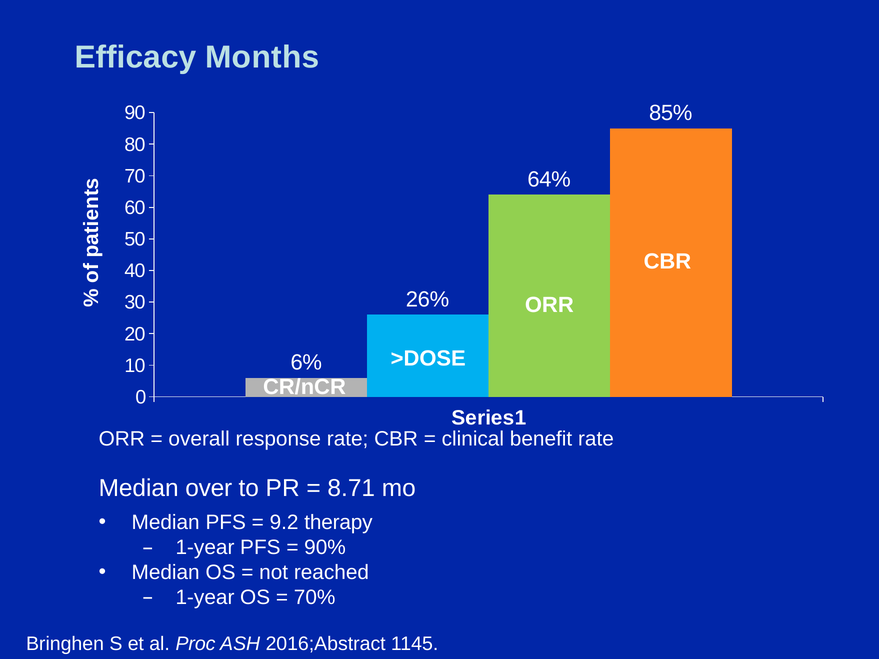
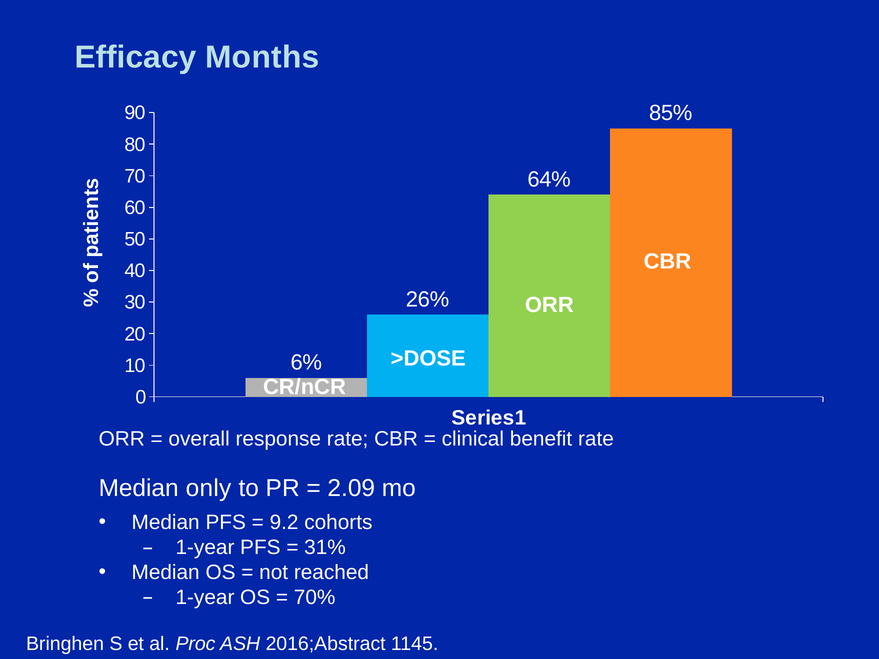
over: over -> only (209, 488)
8.71: 8.71 -> 2.09 (351, 488)
therapy: therapy -> cohorts (338, 523)
90%: 90% -> 31% (325, 548)
